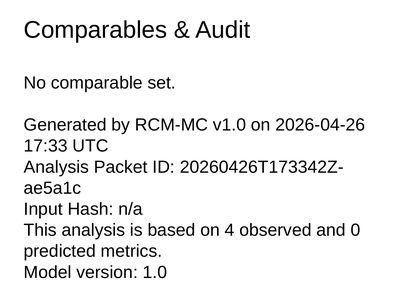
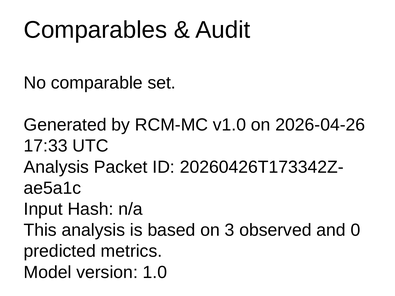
4: 4 -> 3 (230, 230)
